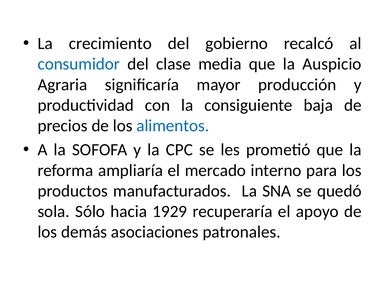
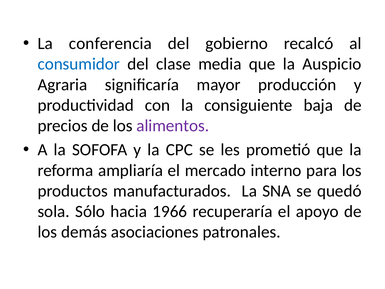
crecimiento: crecimiento -> conferencia (110, 43)
alimentos colour: blue -> purple (173, 126)
1929: 1929 -> 1966 (170, 211)
